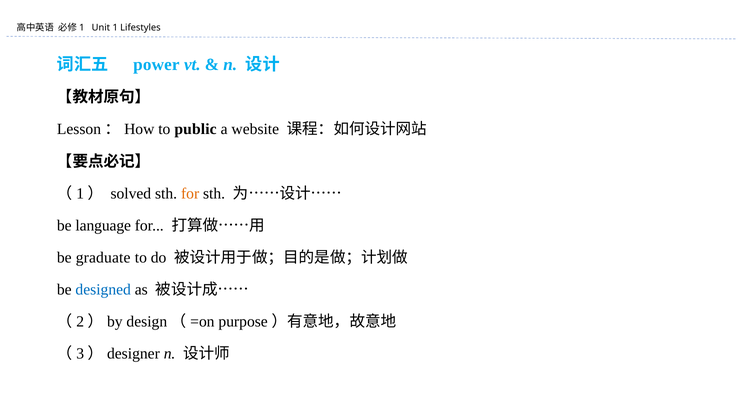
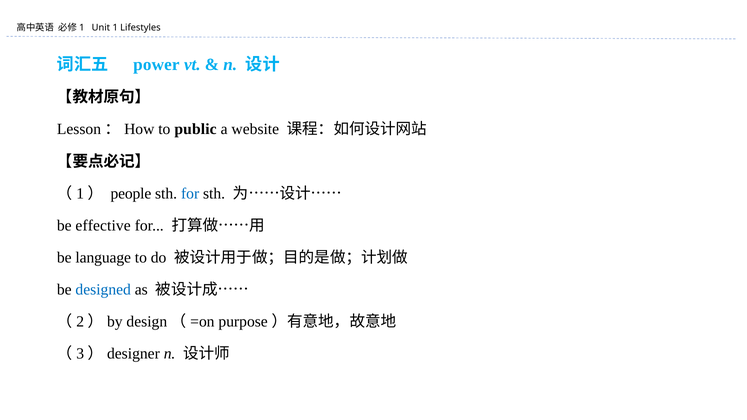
solved: solved -> people (131, 194)
for colour: orange -> blue (190, 194)
language: language -> effective (103, 226)
graduate: graduate -> language (103, 258)
